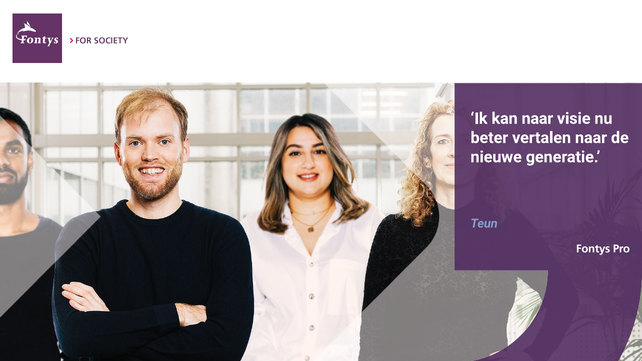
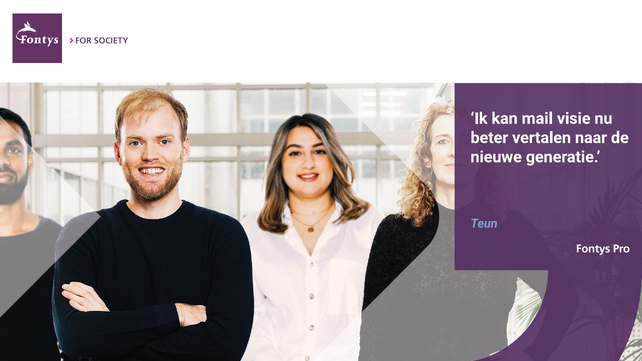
kan naar: naar -> mail (537, 119)
